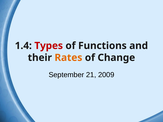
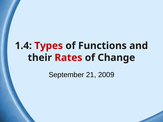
Rates colour: orange -> red (68, 58)
